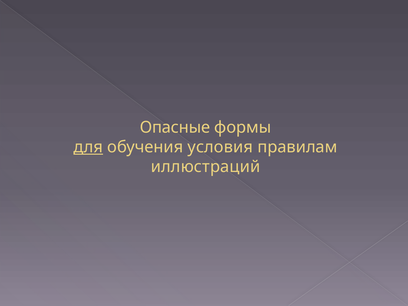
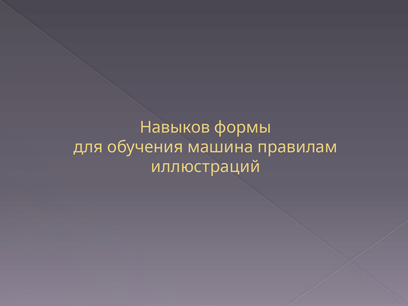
Опасные: Опасные -> Навыков (175, 127)
для underline: present -> none (88, 147)
условия: условия -> машина (220, 147)
